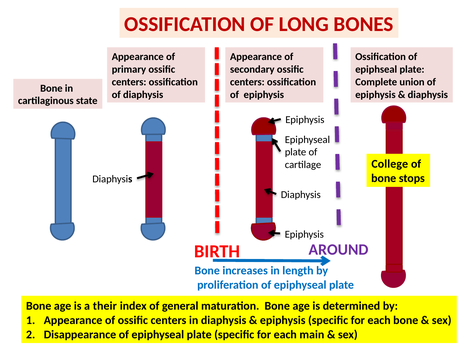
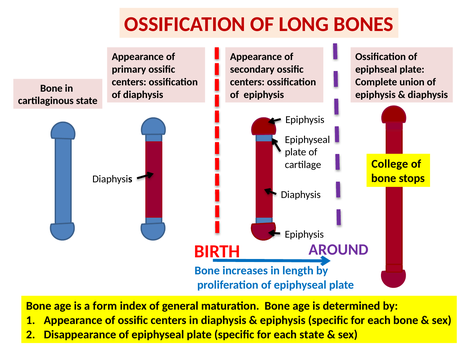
their: their -> form (105, 306)
each main: main -> state (312, 334)
